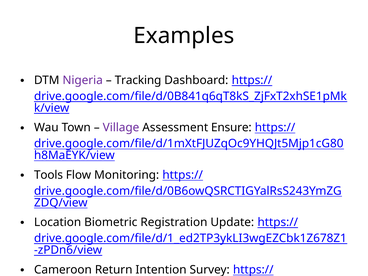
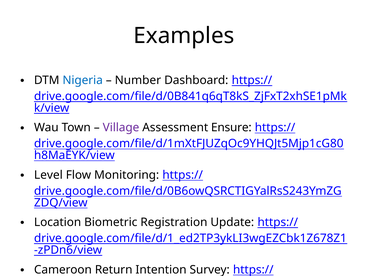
Nigeria colour: purple -> blue (83, 80)
Tracking: Tracking -> Number (138, 80)
Tools: Tools -> Level (48, 175)
